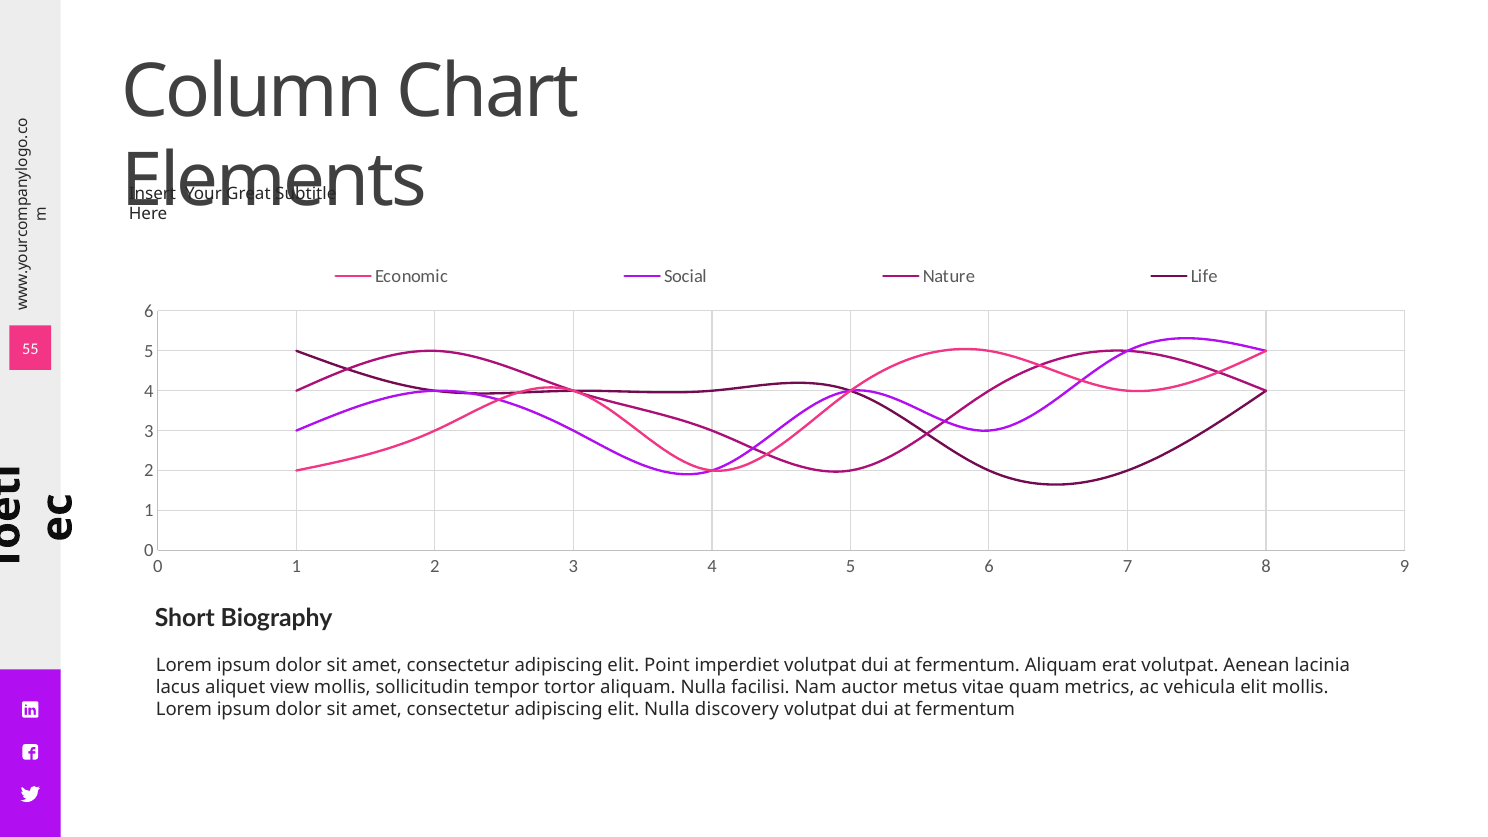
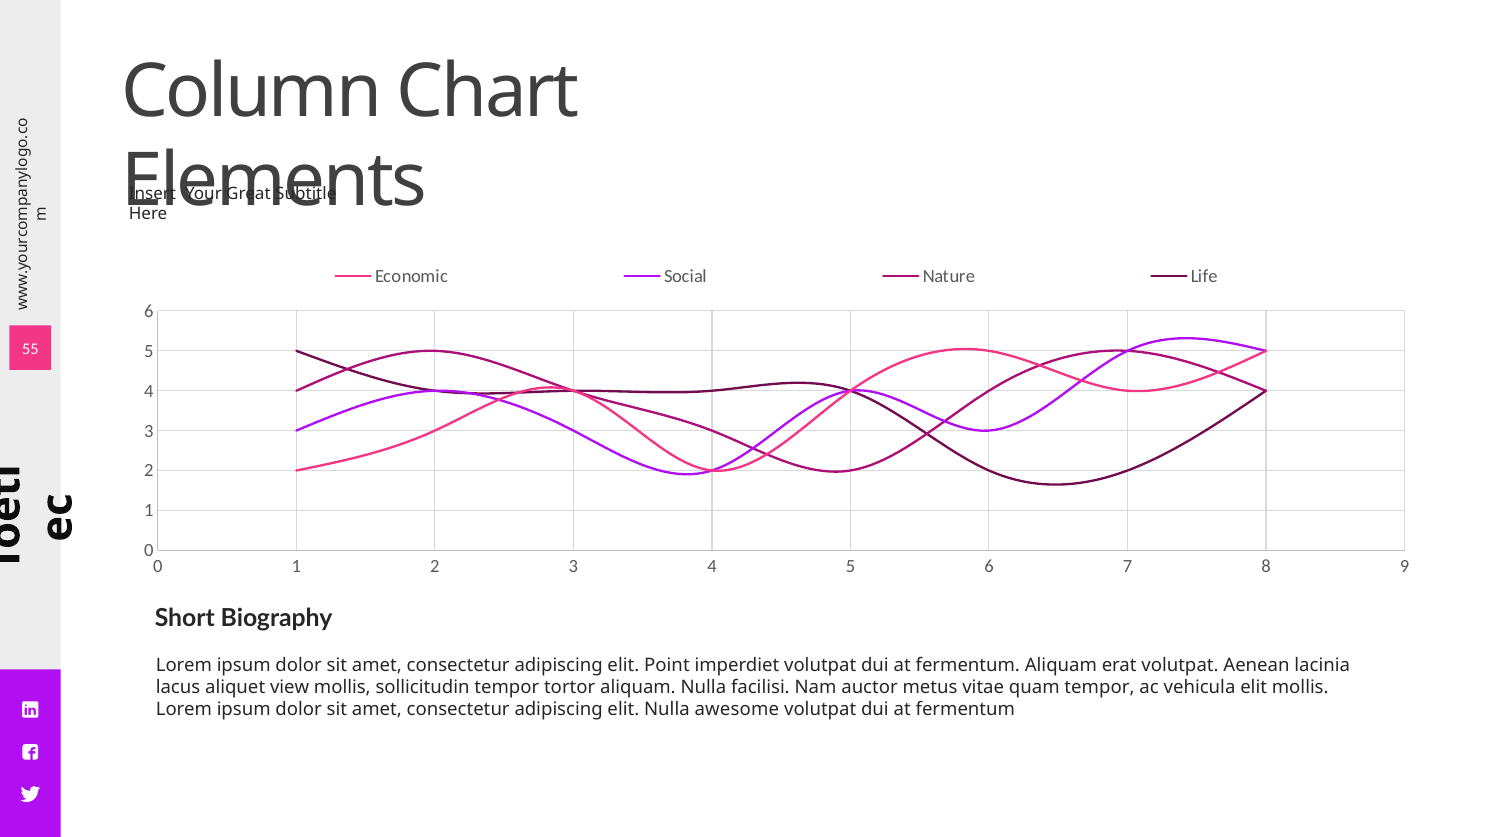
quam metrics: metrics -> tempor (1100, 687)
discovery: discovery -> awesome (737, 710)
